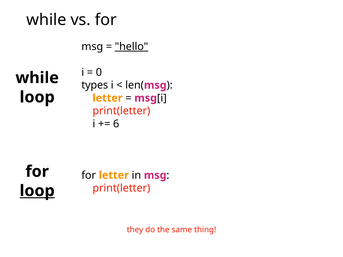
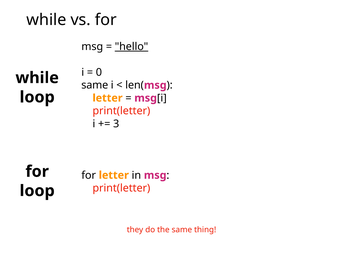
types: types -> same (95, 85)
6: 6 -> 3 (116, 124)
loop underline: present -> none (37, 191)
